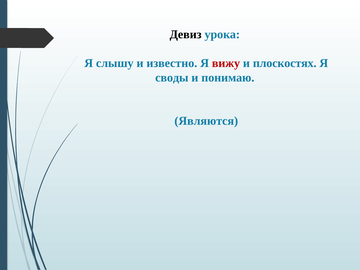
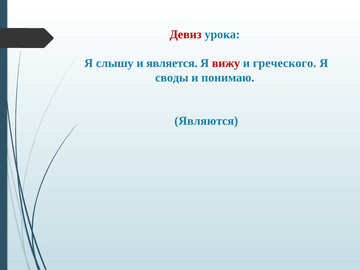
Девиз colour: black -> red (186, 34)
известно: известно -> является (172, 63)
плоскостях: плоскостях -> греческого (285, 63)
